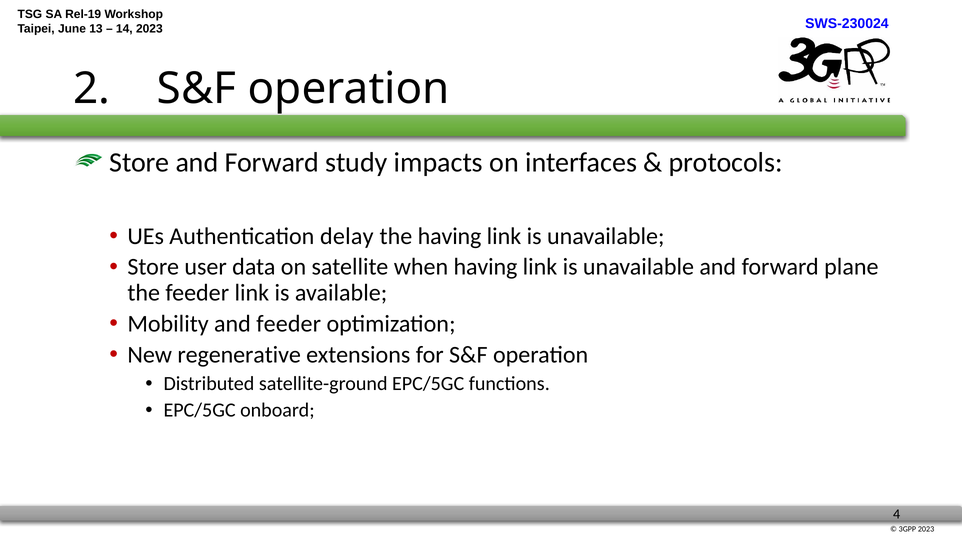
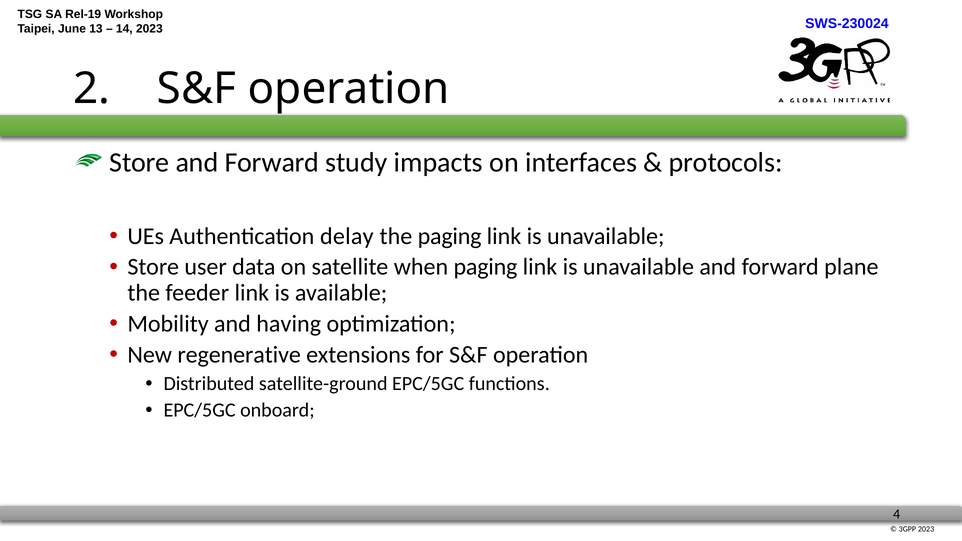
the having: having -> paging (450, 236)
when having: having -> paging (485, 267)
and feeder: feeder -> having (289, 324)
